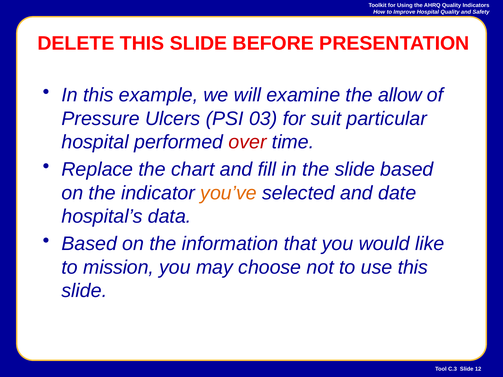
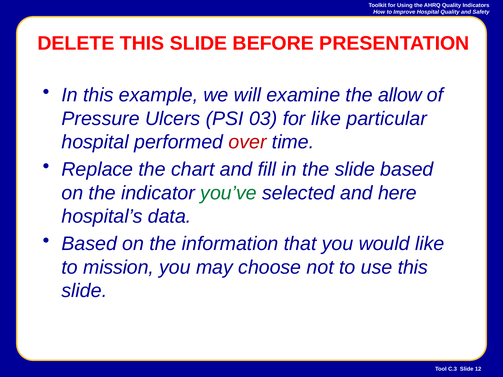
for suit: suit -> like (326, 119)
you’ve colour: orange -> green (229, 193)
date: date -> here (397, 193)
